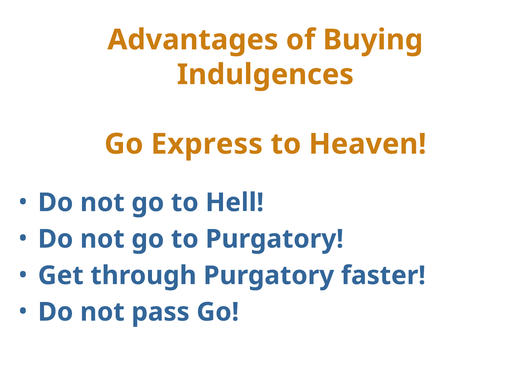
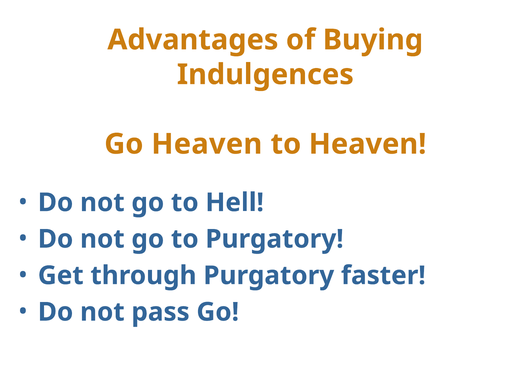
Go Express: Express -> Heaven (207, 144)
